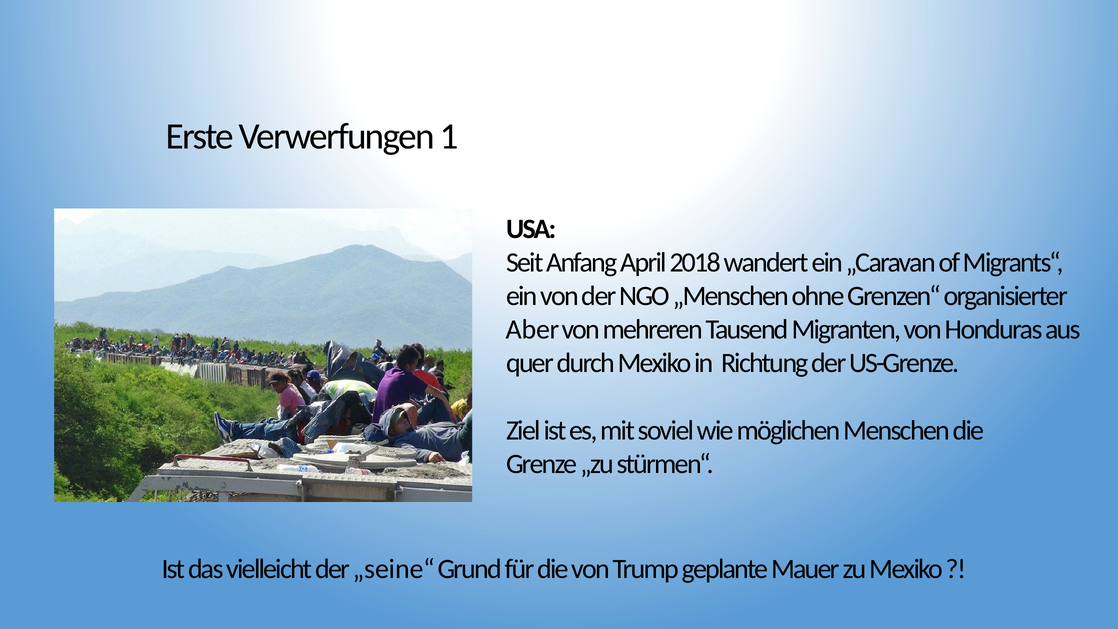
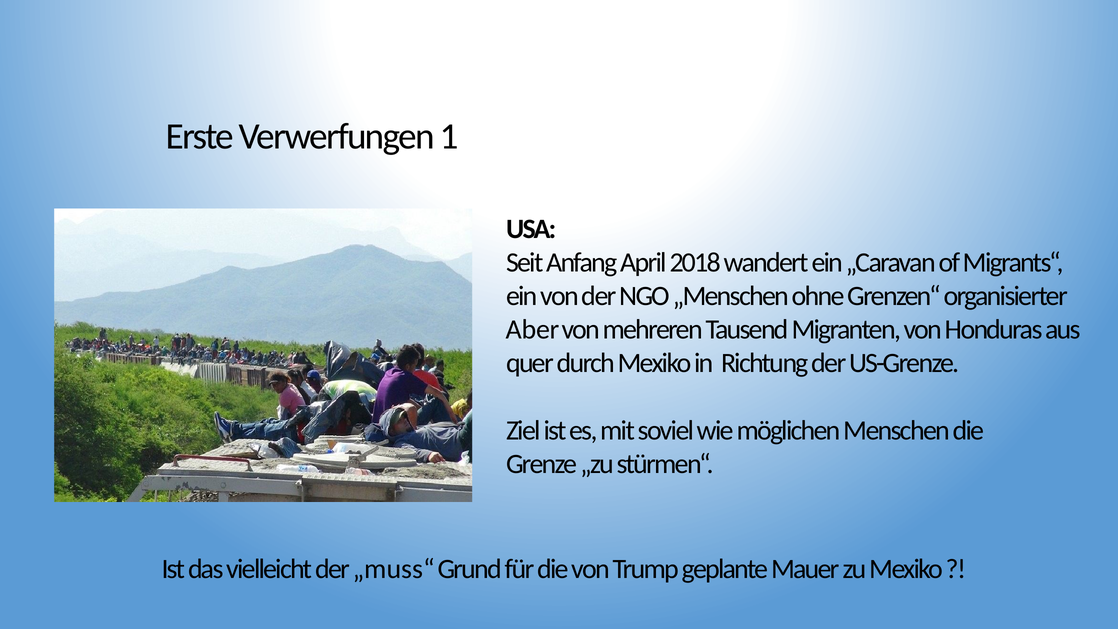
„seine“: „seine“ -> „muss“ (394, 569)
